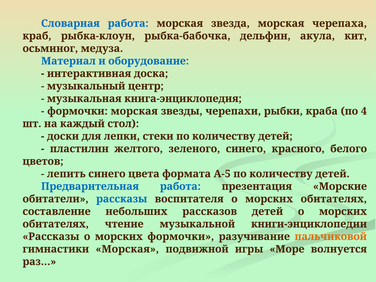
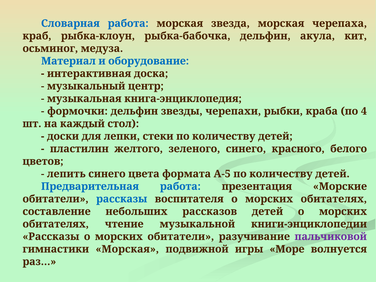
формочки морская: морская -> дельфин (134, 111)
морских формочки: формочки -> обитатели (181, 237)
пальчиковой colour: orange -> purple (331, 237)
